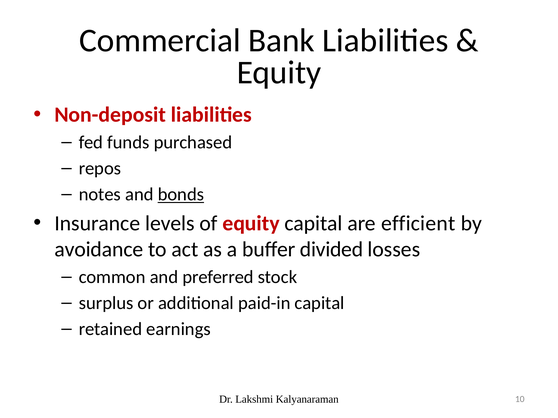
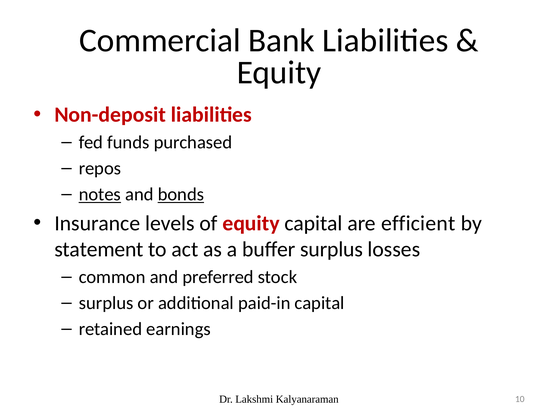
notes underline: none -> present (100, 195)
avoidance: avoidance -> statement (99, 250)
buffer divided: divided -> surplus (332, 250)
